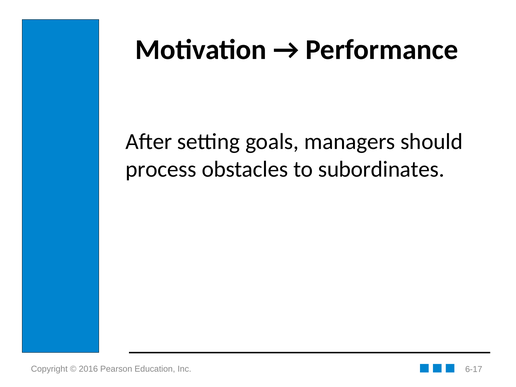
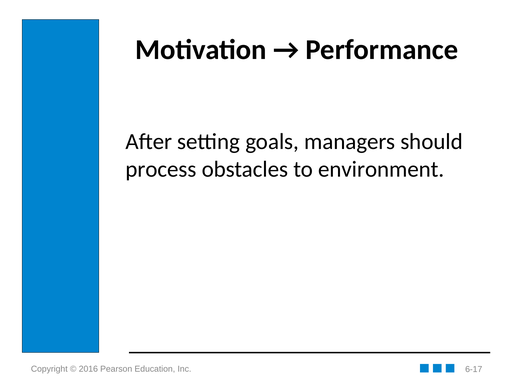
subordinates: subordinates -> environment (381, 169)
